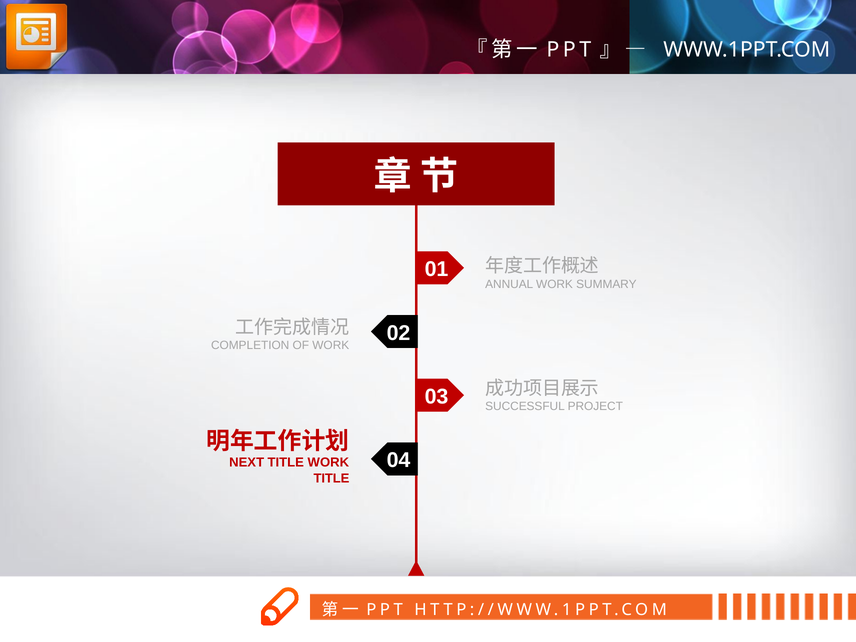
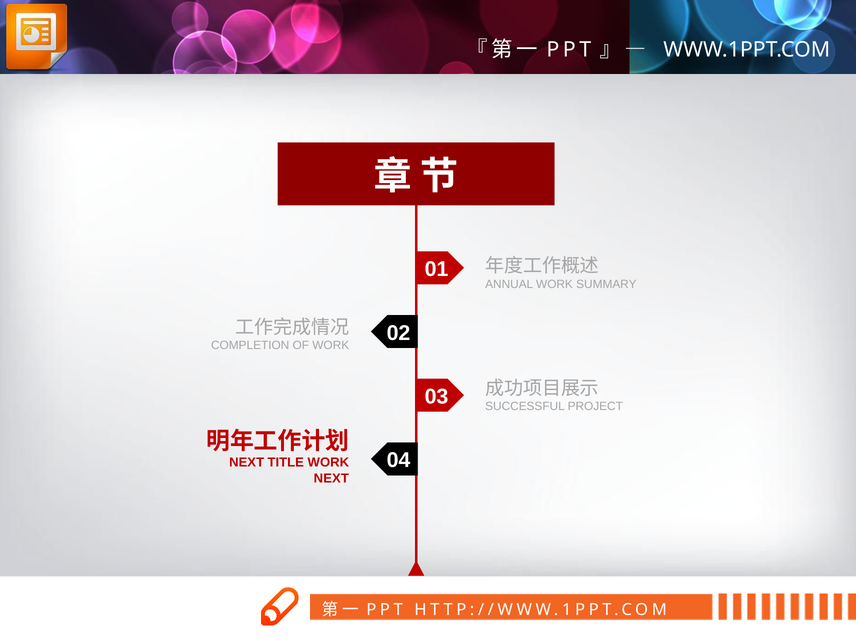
TITLE: TITLE -> NEXT (331, 478)
